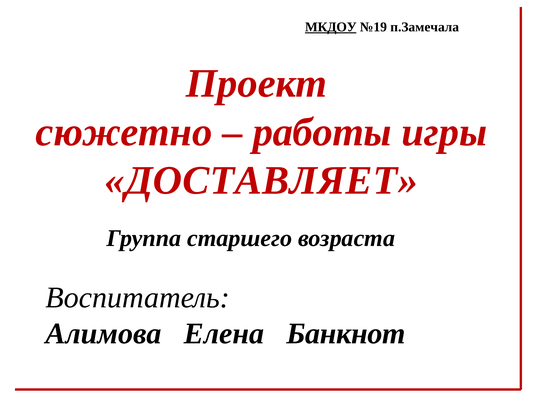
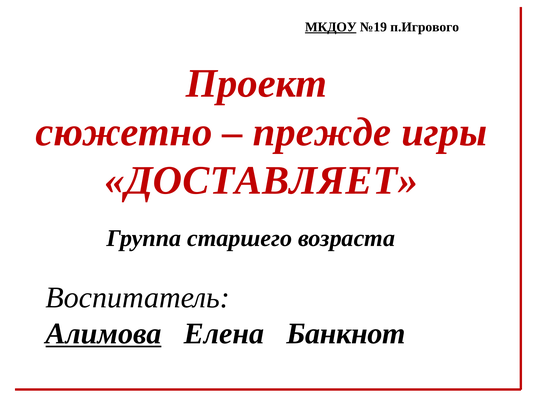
п.Замечала: п.Замечала -> п.Игрового (425, 27)
работы: работы -> прежде (322, 132)
Алимова underline: none -> present (104, 334)
